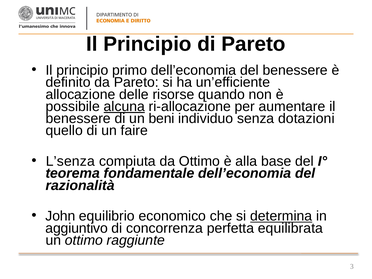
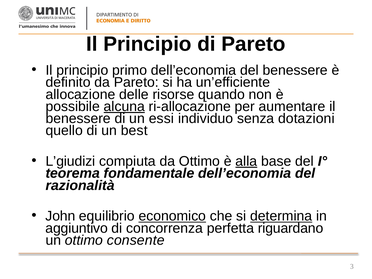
beni: beni -> essi (161, 119)
faire: faire -> best (134, 131)
L’senza: L’senza -> L’giudizi (70, 161)
alla underline: none -> present (246, 161)
economico underline: none -> present (172, 216)
equilibrata: equilibrata -> riguardano (291, 228)
raggiunte: raggiunte -> consente (136, 240)
